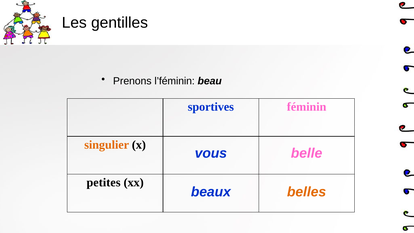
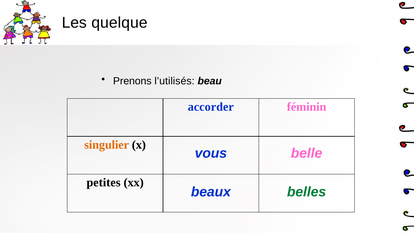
gentilles: gentilles -> quelque (119, 23)
l’féminin: l’féminin -> l’utilisés (175, 81)
sportives: sportives -> accorder (211, 107)
belles colour: orange -> green (307, 192)
